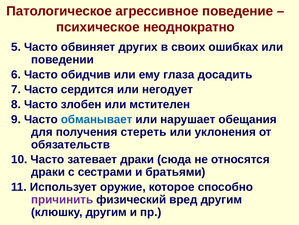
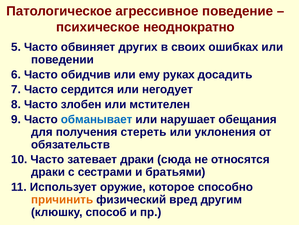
глаза: глаза -> руках (179, 74)
причинить colour: purple -> orange (62, 199)
клюшку другим: другим -> способ (106, 212)
